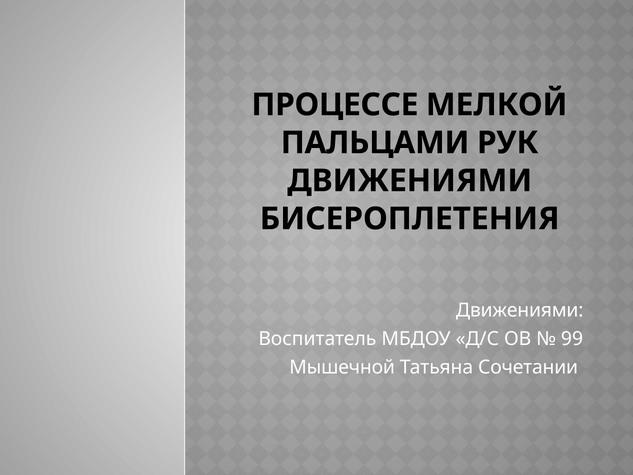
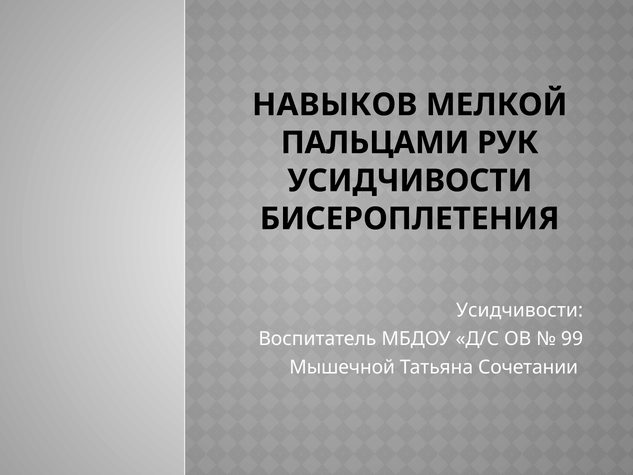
ПРОЦЕССЕ: ПРОЦЕССЕ -> НАВЫКОВ (335, 105)
ДВИЖЕНИЯМИ: ДВИЖЕНИЯМИ -> УСИДЧИВОСТИ (410, 181)
Движениями: Движениями -> Усидчивости (520, 310)
